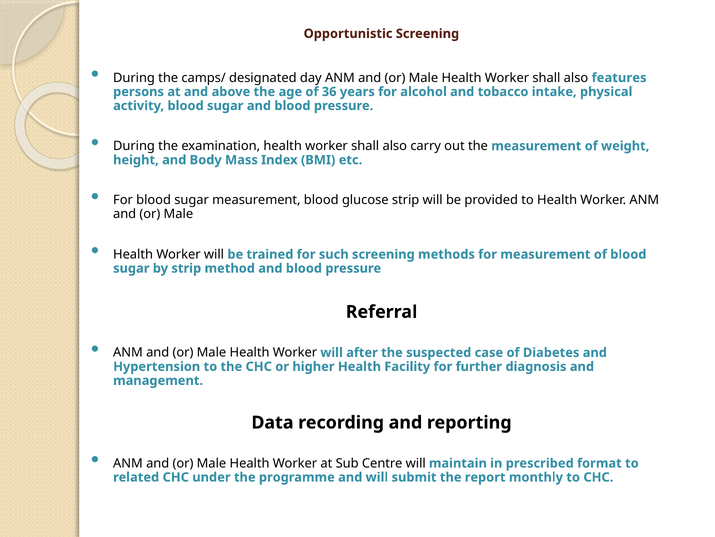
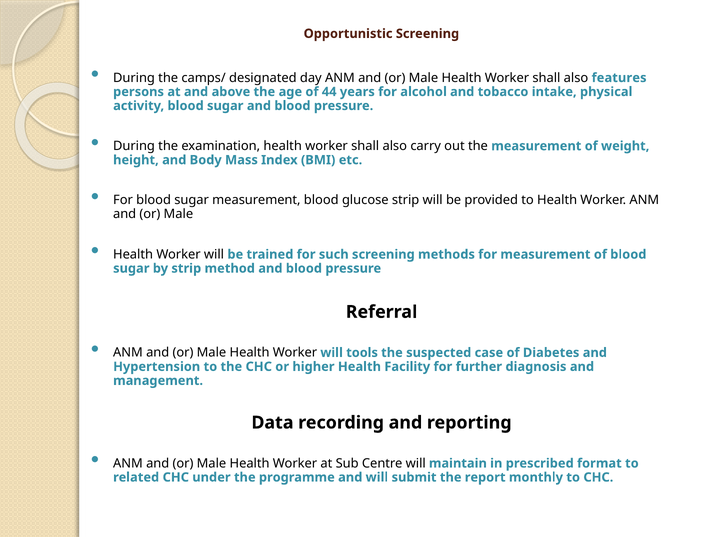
36: 36 -> 44 (329, 92)
after: after -> tools (362, 352)
